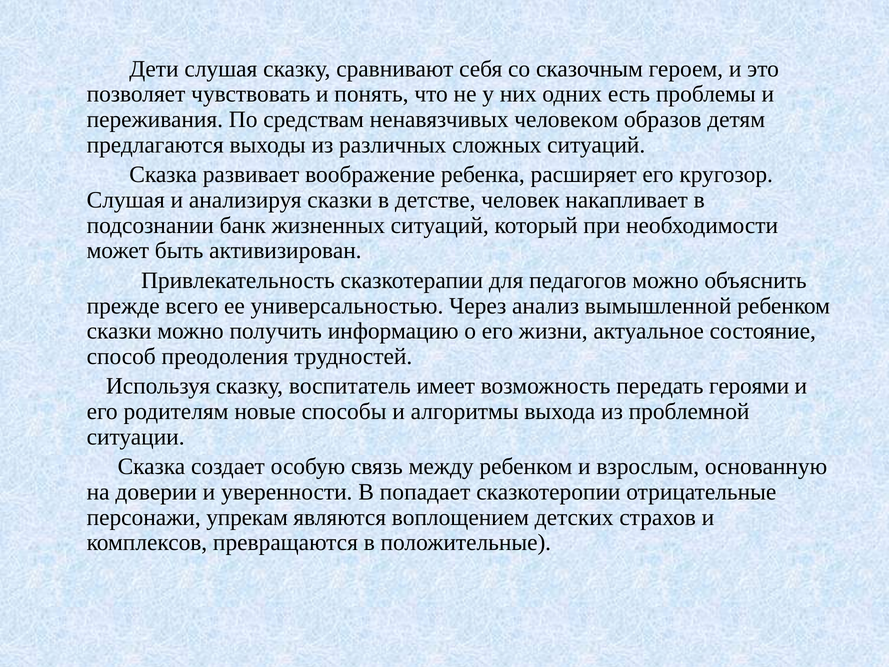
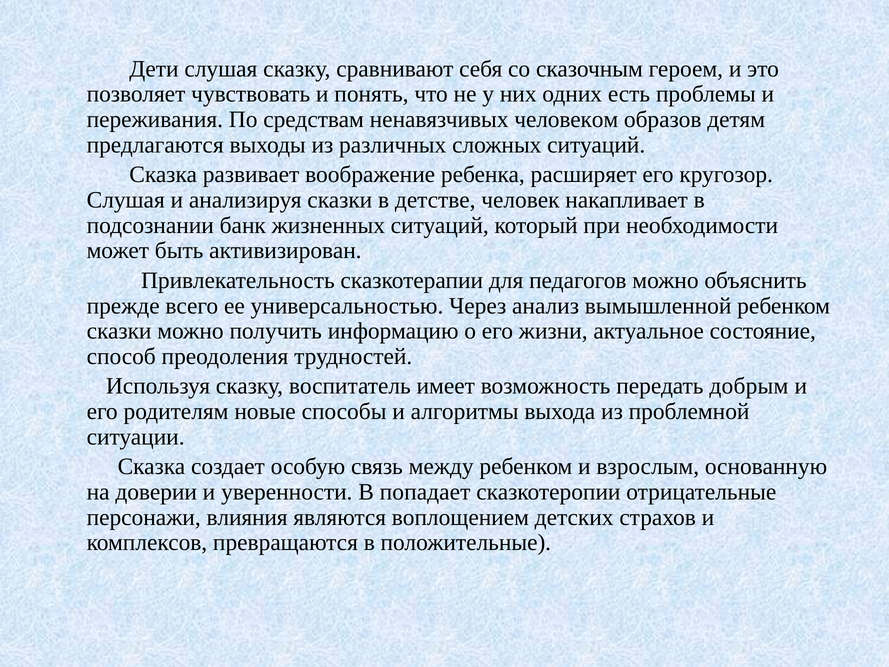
героями: героями -> добрым (749, 386)
упрекам: упрекам -> влияния (247, 517)
